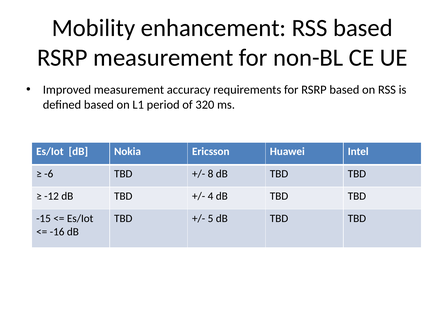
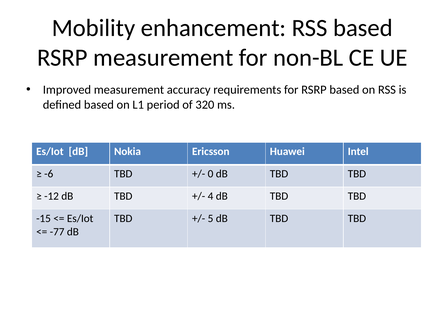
8: 8 -> 0 (211, 174)
-16: -16 -> -77 (57, 232)
